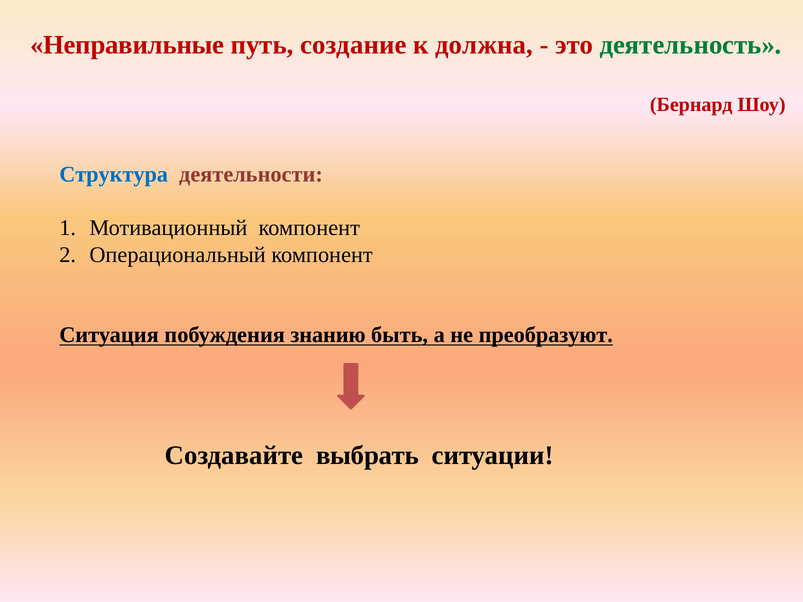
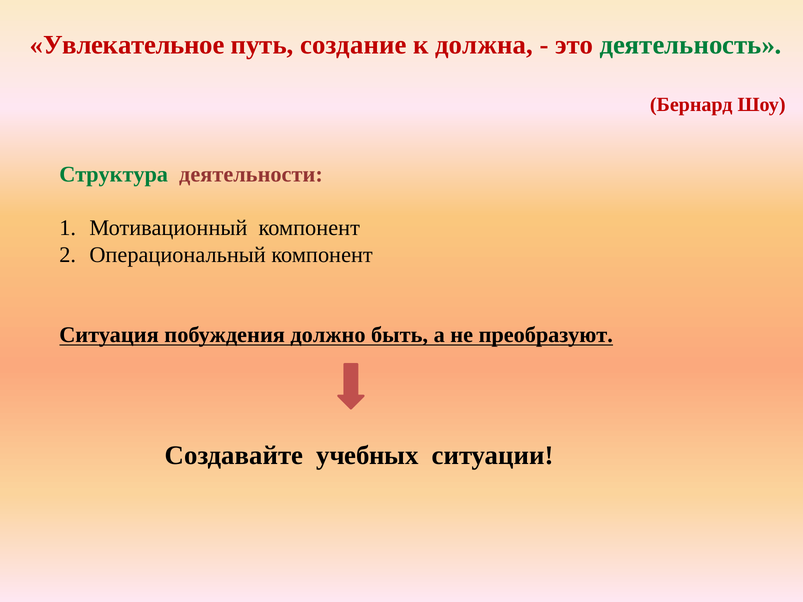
Неправильные: Неправильные -> Увлекательное (127, 45)
Структура colour: blue -> green (114, 175)
знанию: знанию -> должно (328, 335)
выбрать: выбрать -> учебных (367, 456)
